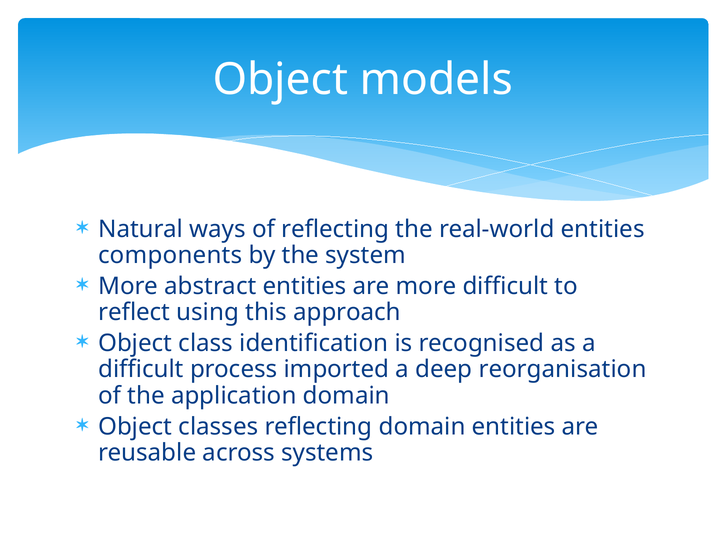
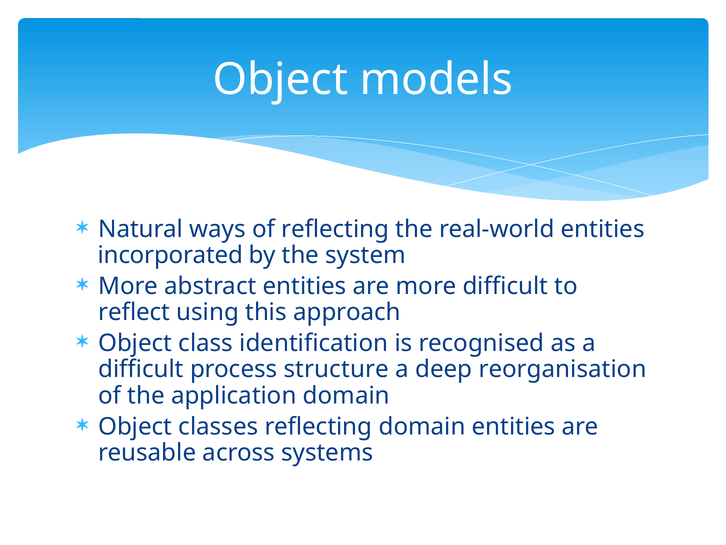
components: components -> incorporated (170, 255)
imported: imported -> structure (336, 369)
